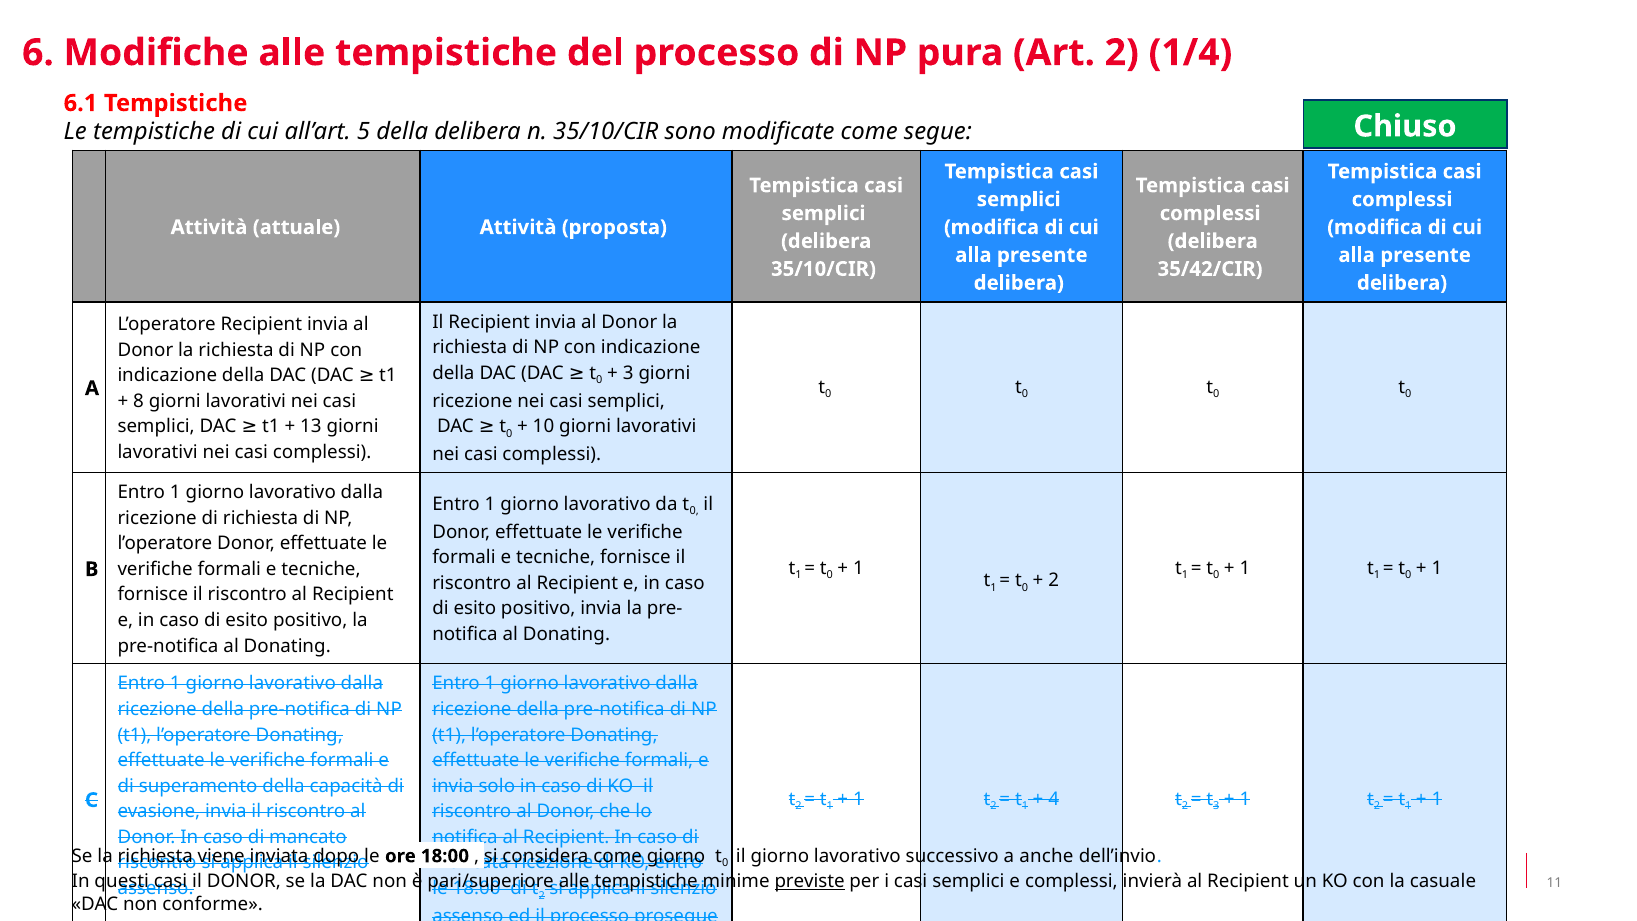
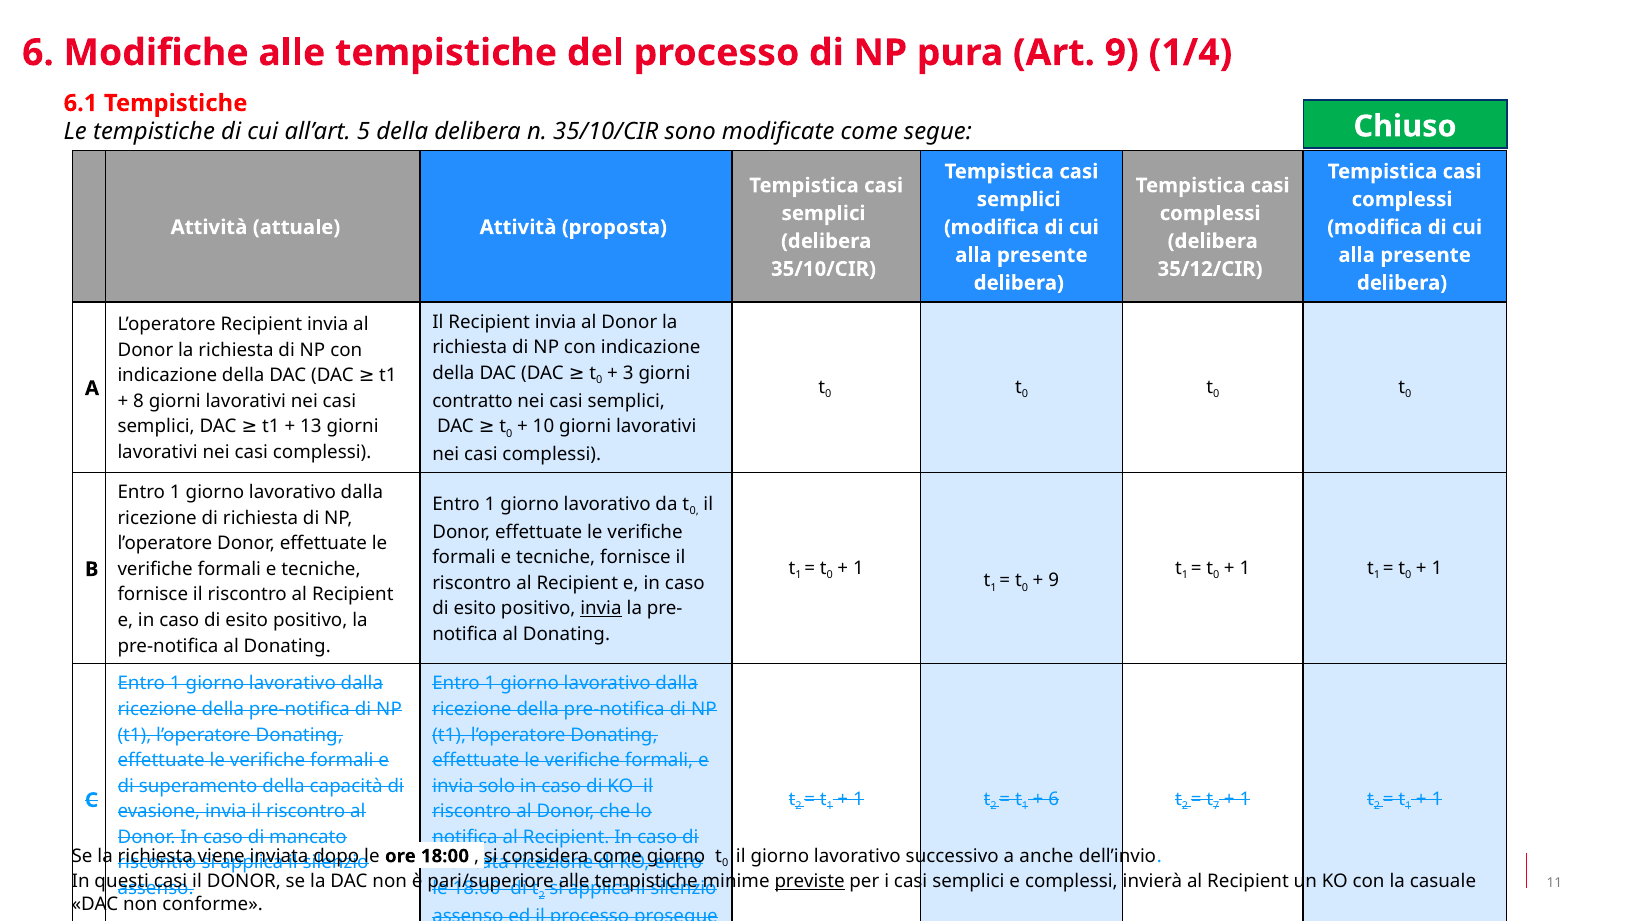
Art 2: 2 -> 9 (1122, 53)
35/42/CIR: 35/42/CIR -> 35/12/CIR (1210, 269)
ricezione: ricezione -> contratto (473, 401)
2: 2 -> 9 (1054, 581)
invia underline: none -> present (601, 609)
4: 4 -> 6 (1054, 799)
3: 3 -> 7 (1216, 806)
